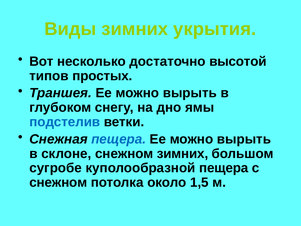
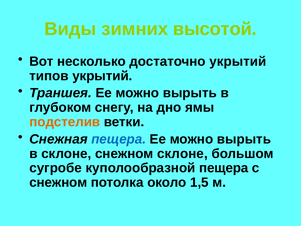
укрытия: укрытия -> высотой (215, 29)
достаточно высотой: высотой -> укрытий (238, 61)
типов простых: простых -> укрытий (102, 76)
подстелив colour: blue -> orange (65, 122)
снежном зимних: зимних -> склоне (182, 153)
